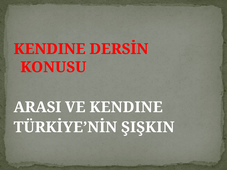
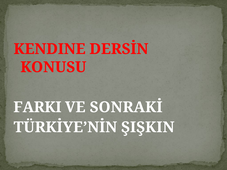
ARASI: ARASI -> FARKI (37, 107)
VE KENDINE: KENDINE -> SONRAKİ (126, 107)
